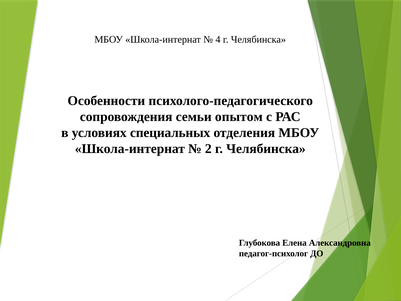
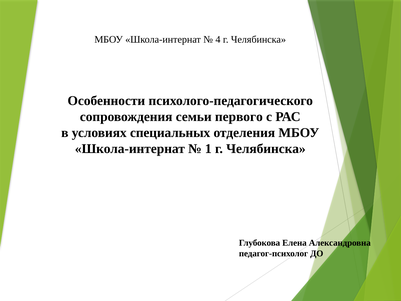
опытом: опытом -> первого (239, 117)
2: 2 -> 1 (208, 149)
